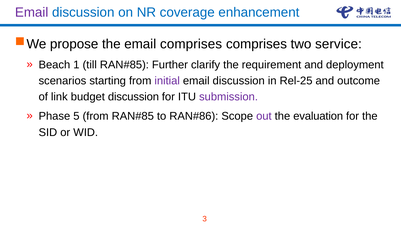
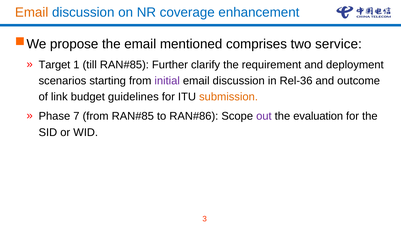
Email colour: purple -> orange (32, 12)
email comprises: comprises -> mentioned (191, 44)
Beach: Beach -> Target (54, 65)
Rel-25: Rel-25 -> Rel-36 (296, 81)
budget discussion: discussion -> guidelines (133, 97)
submission colour: purple -> orange (229, 97)
5: 5 -> 7 (76, 116)
